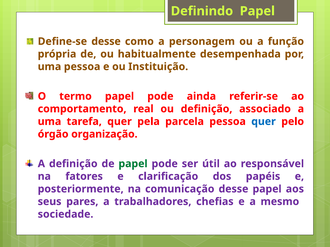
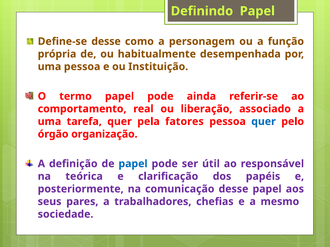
ou definição: definição -> liberação (207, 109)
parcela: parcela -> fatores (184, 122)
papel colour: green -> blue (133, 164)
fatores: fatores -> teórica (84, 177)
